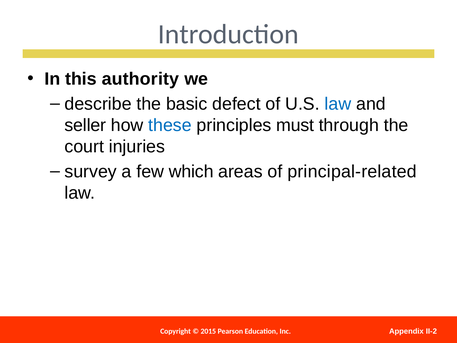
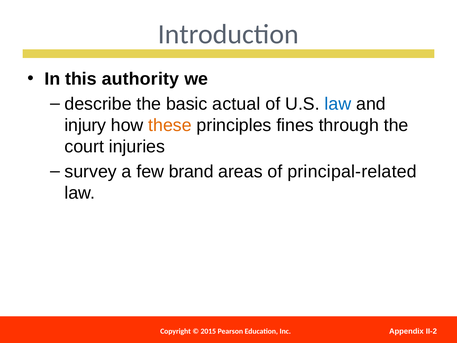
defect: defect -> actual (236, 104)
seller: seller -> injury (85, 125)
these colour: blue -> orange (170, 125)
must: must -> fines (295, 125)
which: which -> brand (191, 171)
